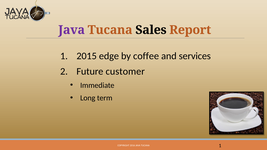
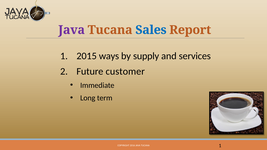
Sales colour: black -> blue (151, 30)
edge: edge -> ways (109, 56)
coffee: coffee -> supply (146, 56)
